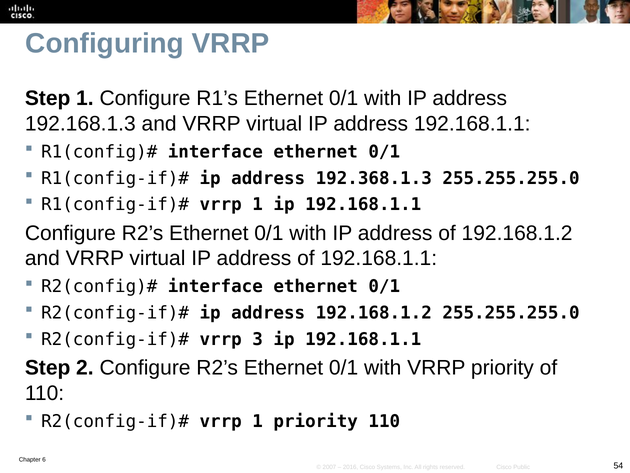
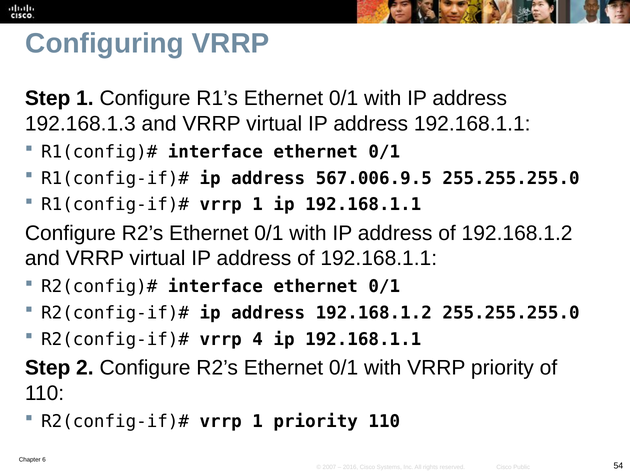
192.368.1.3: 192.368.1.3 -> 567.006.9.5 (374, 178)
3: 3 -> 4 (258, 339)
